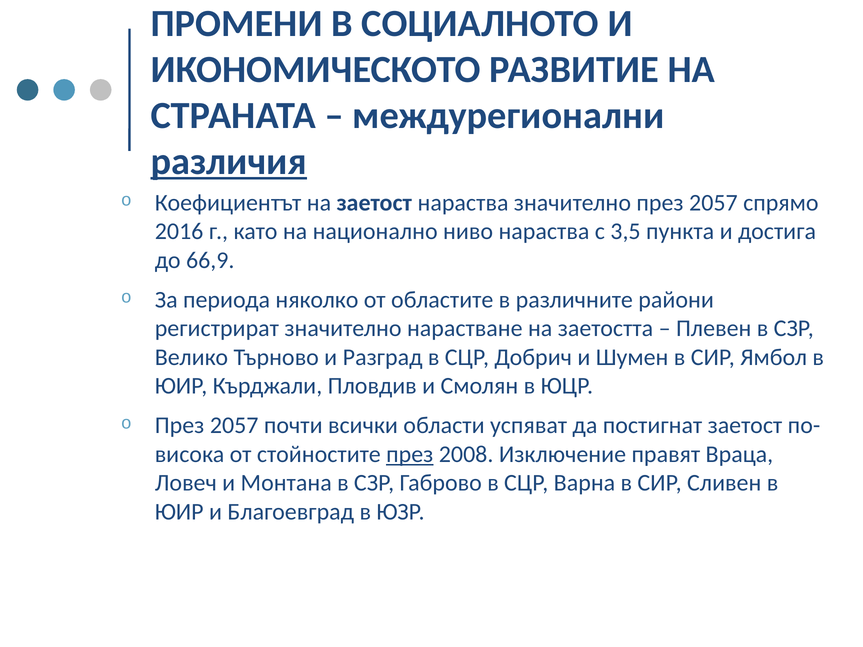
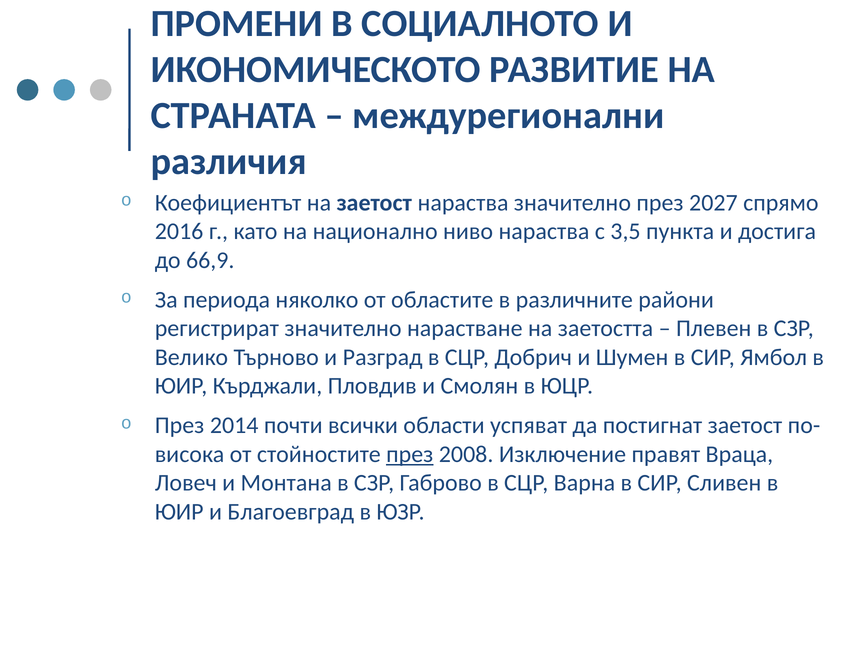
различия underline: present -> none (229, 162)
значително през 2057: 2057 -> 2027 (713, 203)
2057: 2057 -> 2014 (234, 426)
